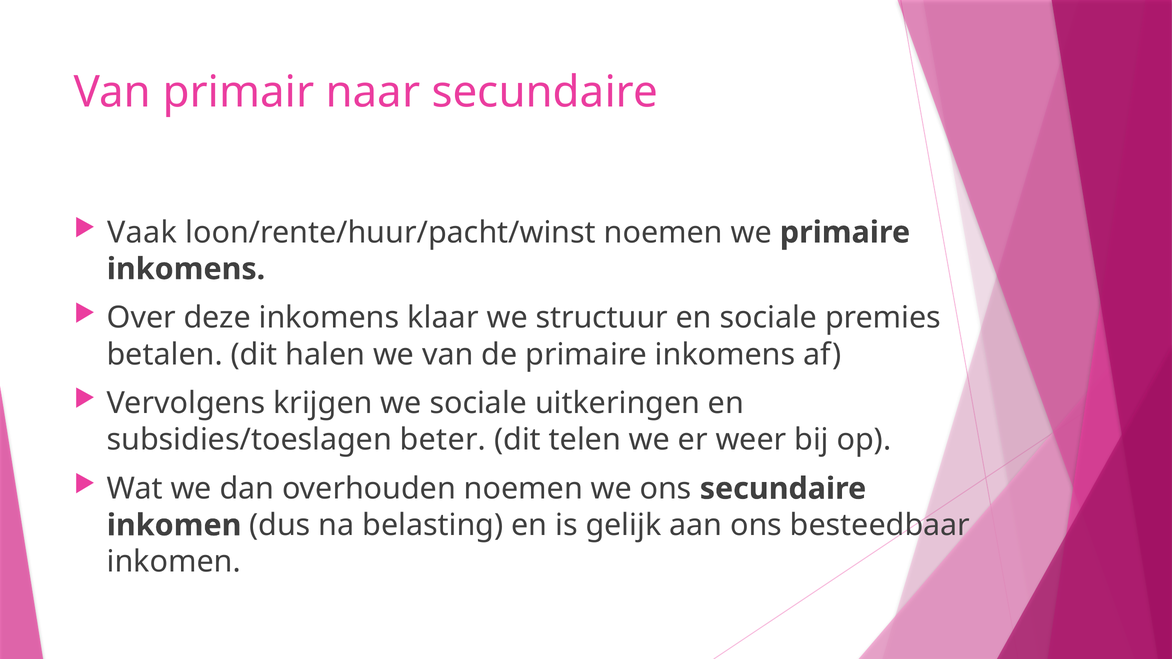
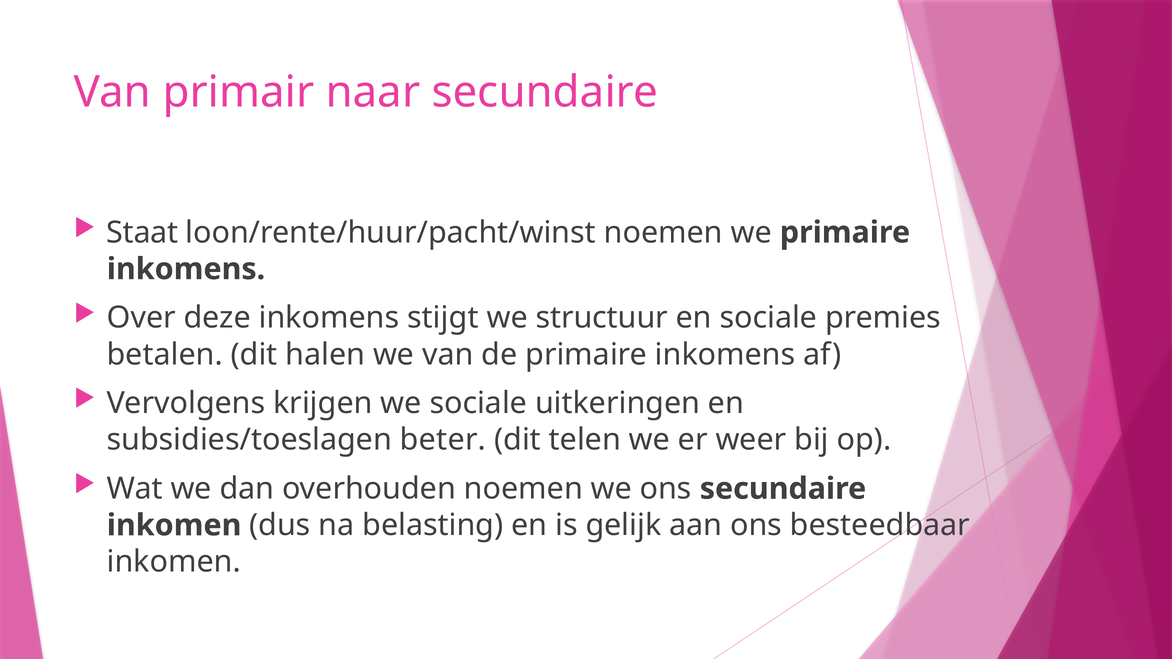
Vaak: Vaak -> Staat (142, 233)
klaar: klaar -> stijgt (443, 318)
